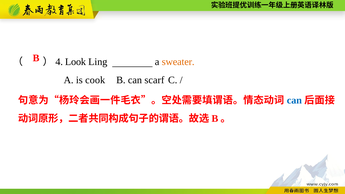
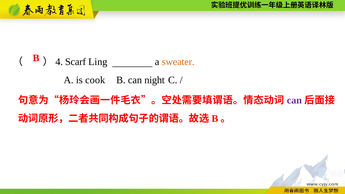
Look: Look -> Scarf (75, 62)
scarf: scarf -> night (155, 80)
can colour: blue -> purple (294, 100)
